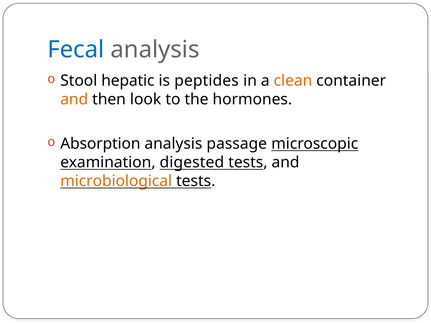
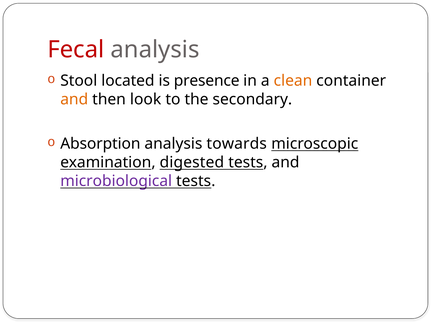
Fecal colour: blue -> red (76, 50)
hepatic: hepatic -> located (128, 81)
peptides: peptides -> presence (207, 81)
hormones: hormones -> secondary (252, 99)
passage: passage -> towards (237, 144)
microbiological colour: orange -> purple (116, 181)
